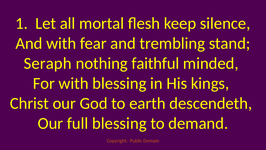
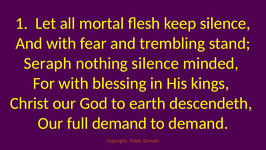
nothing faithful: faithful -> silence (155, 63)
full blessing: blessing -> demand (119, 123)
